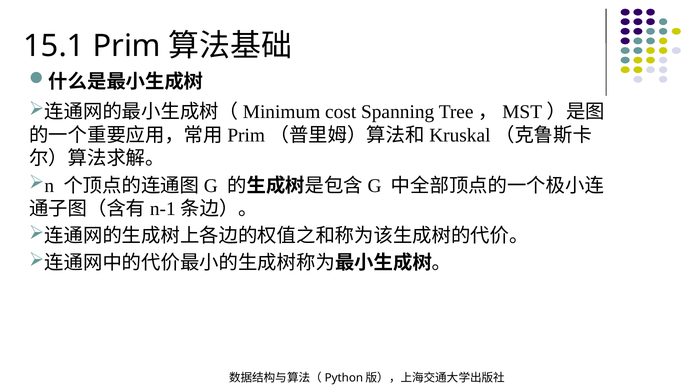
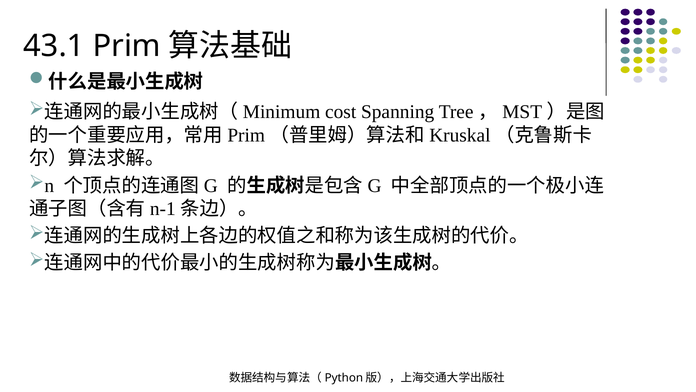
15.1: 15.1 -> 43.1 (54, 46)
